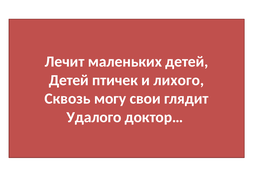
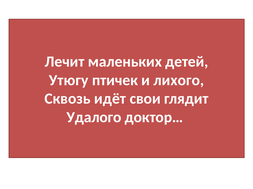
Детей: Детей -> Утюгу (69, 81)
могу: могу -> идёт (110, 99)
